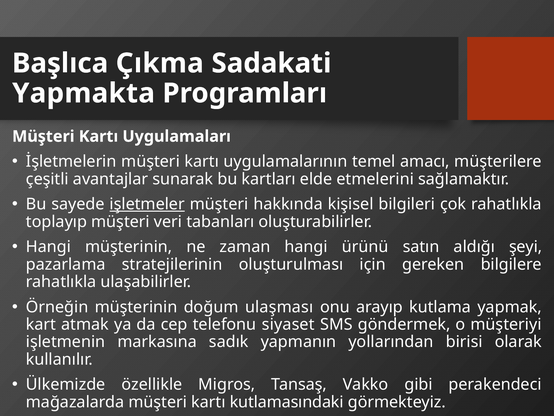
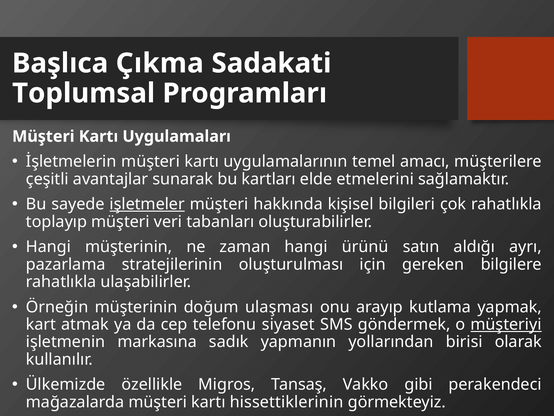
Yapmakta: Yapmakta -> Toplumsal (84, 93)
şeyi: şeyi -> ayrı (525, 247)
müşteriyi underline: none -> present (506, 324)
kutlamasındaki: kutlamasındaki -> hissettiklerinin (287, 402)
